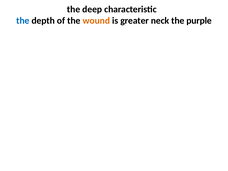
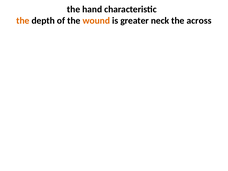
deep: deep -> hand (92, 9)
the colour: blue -> orange (23, 21)
purple: purple -> across (199, 21)
